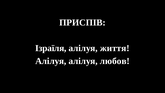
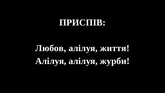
Ізраїля: Ізраїля -> Любов (51, 48)
любов: любов -> журби (115, 61)
